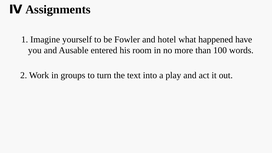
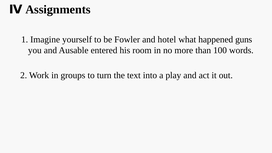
have: have -> guns (244, 39)
